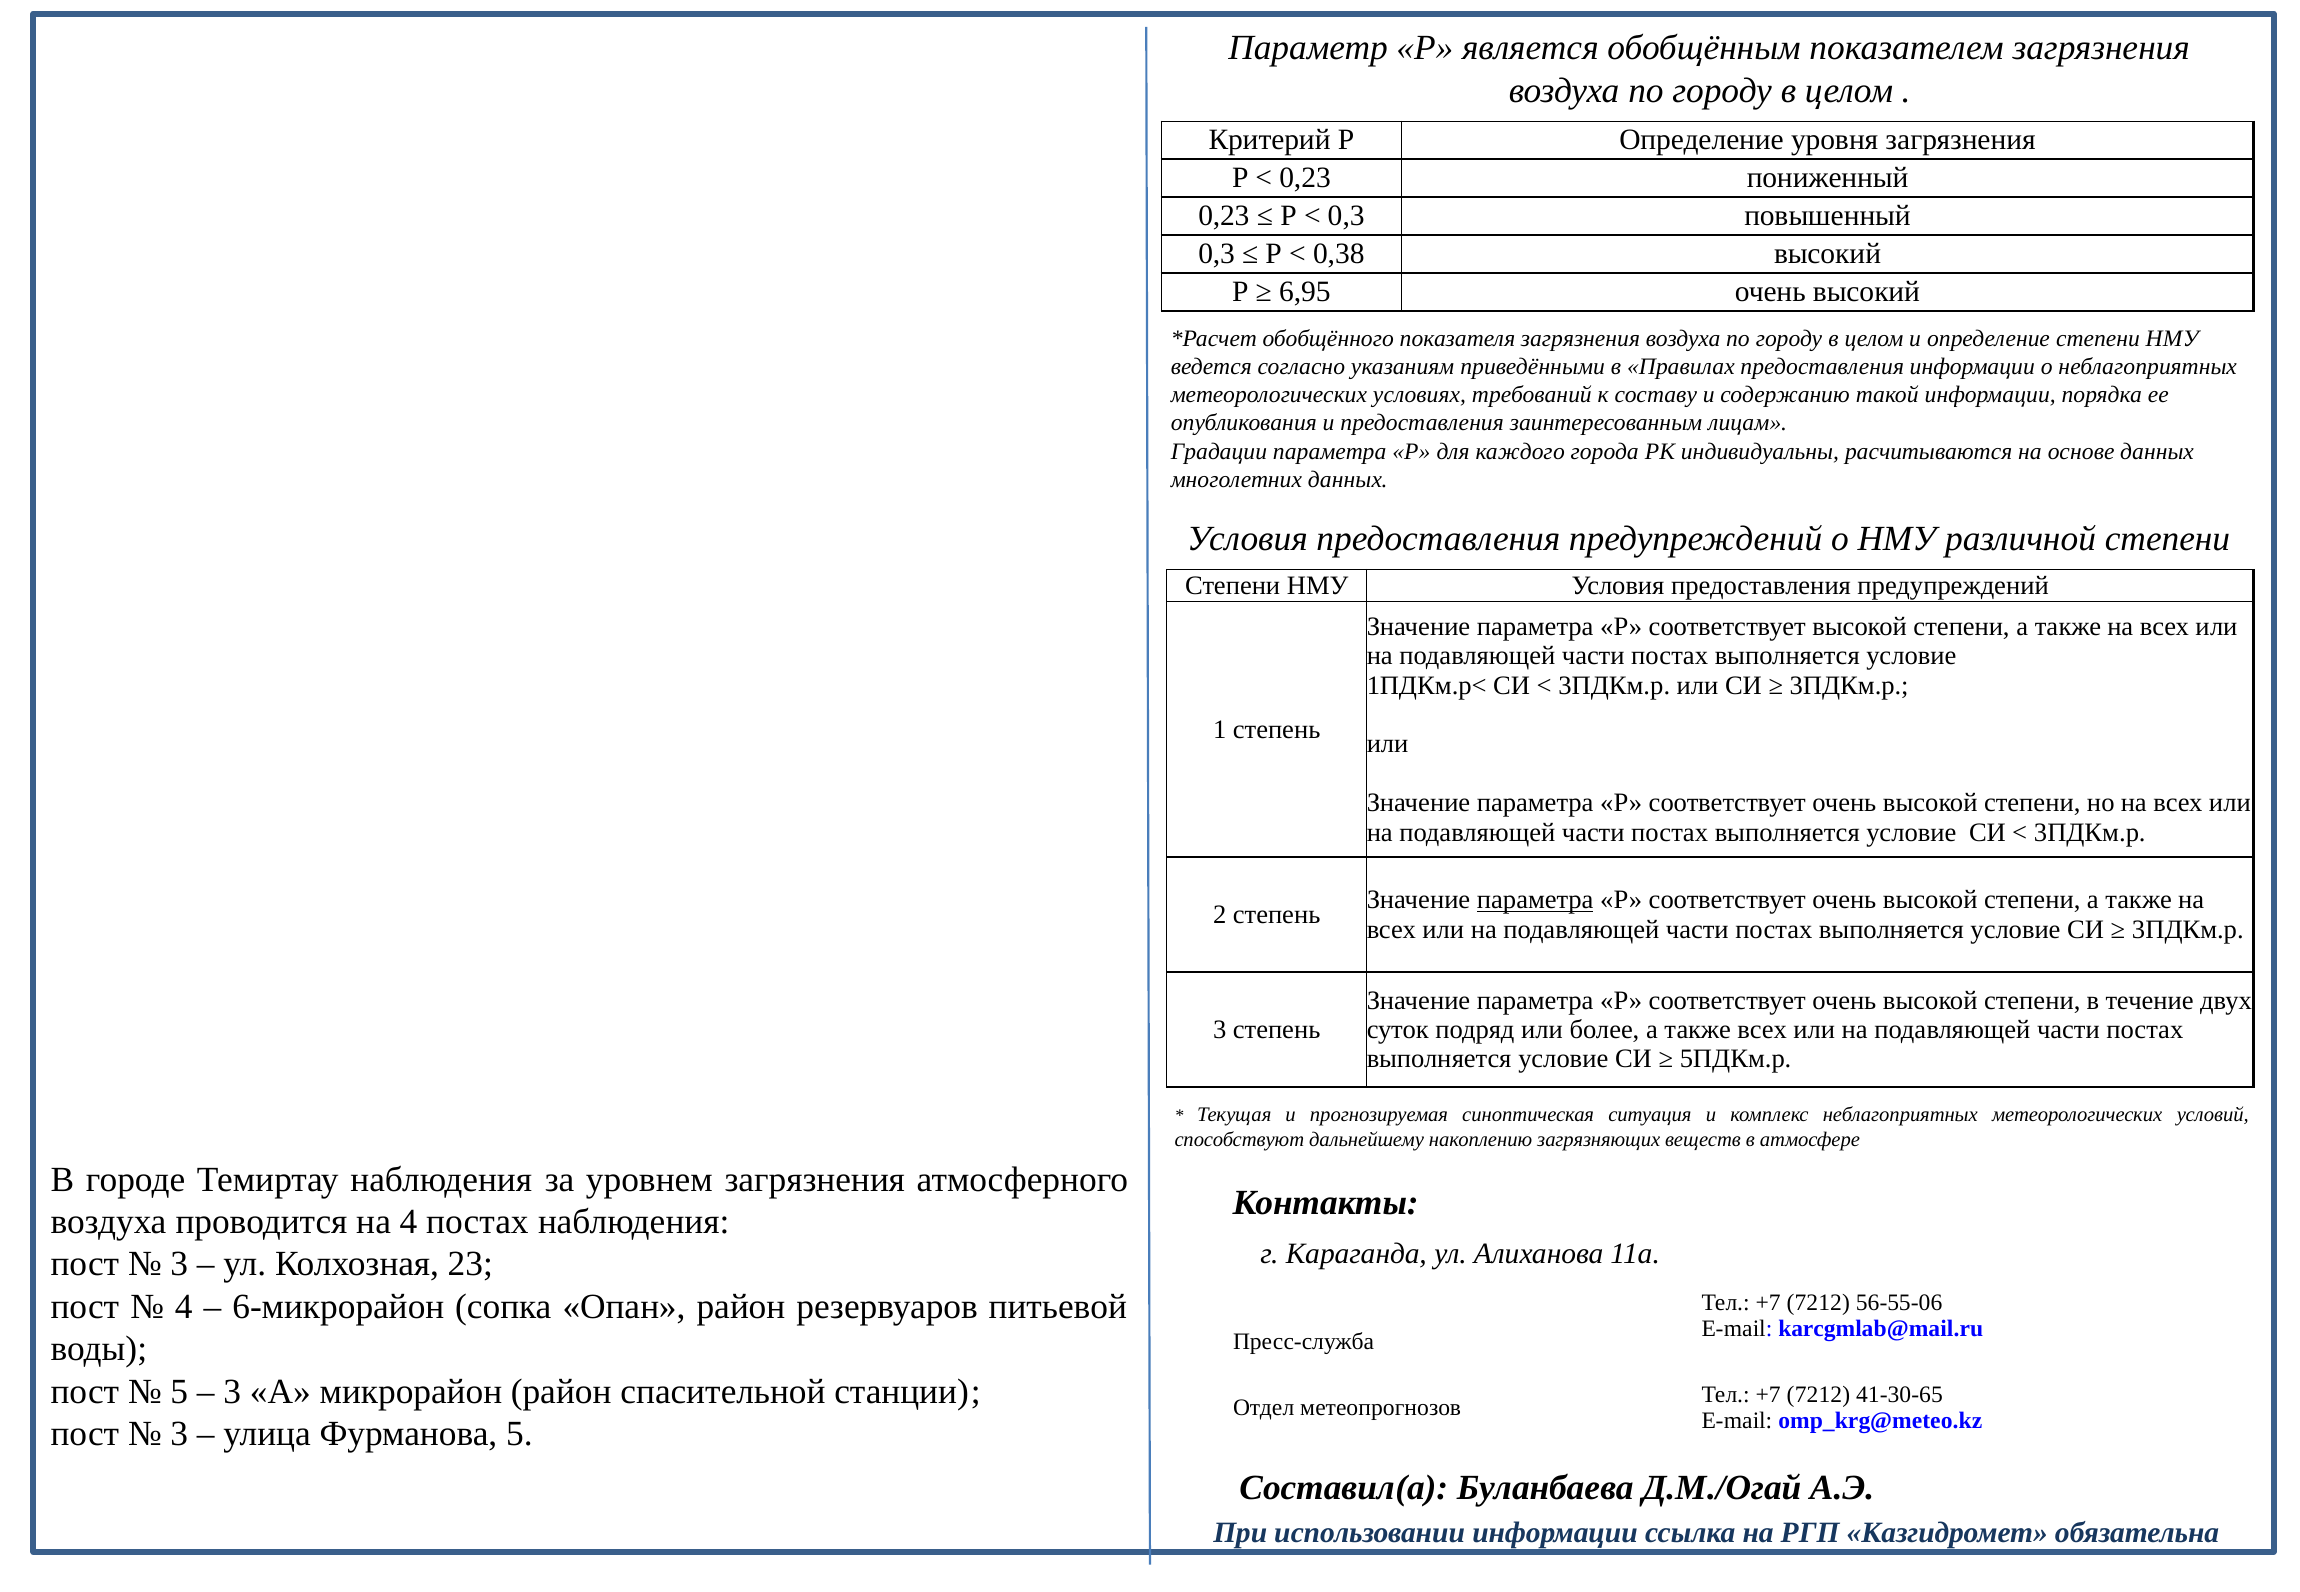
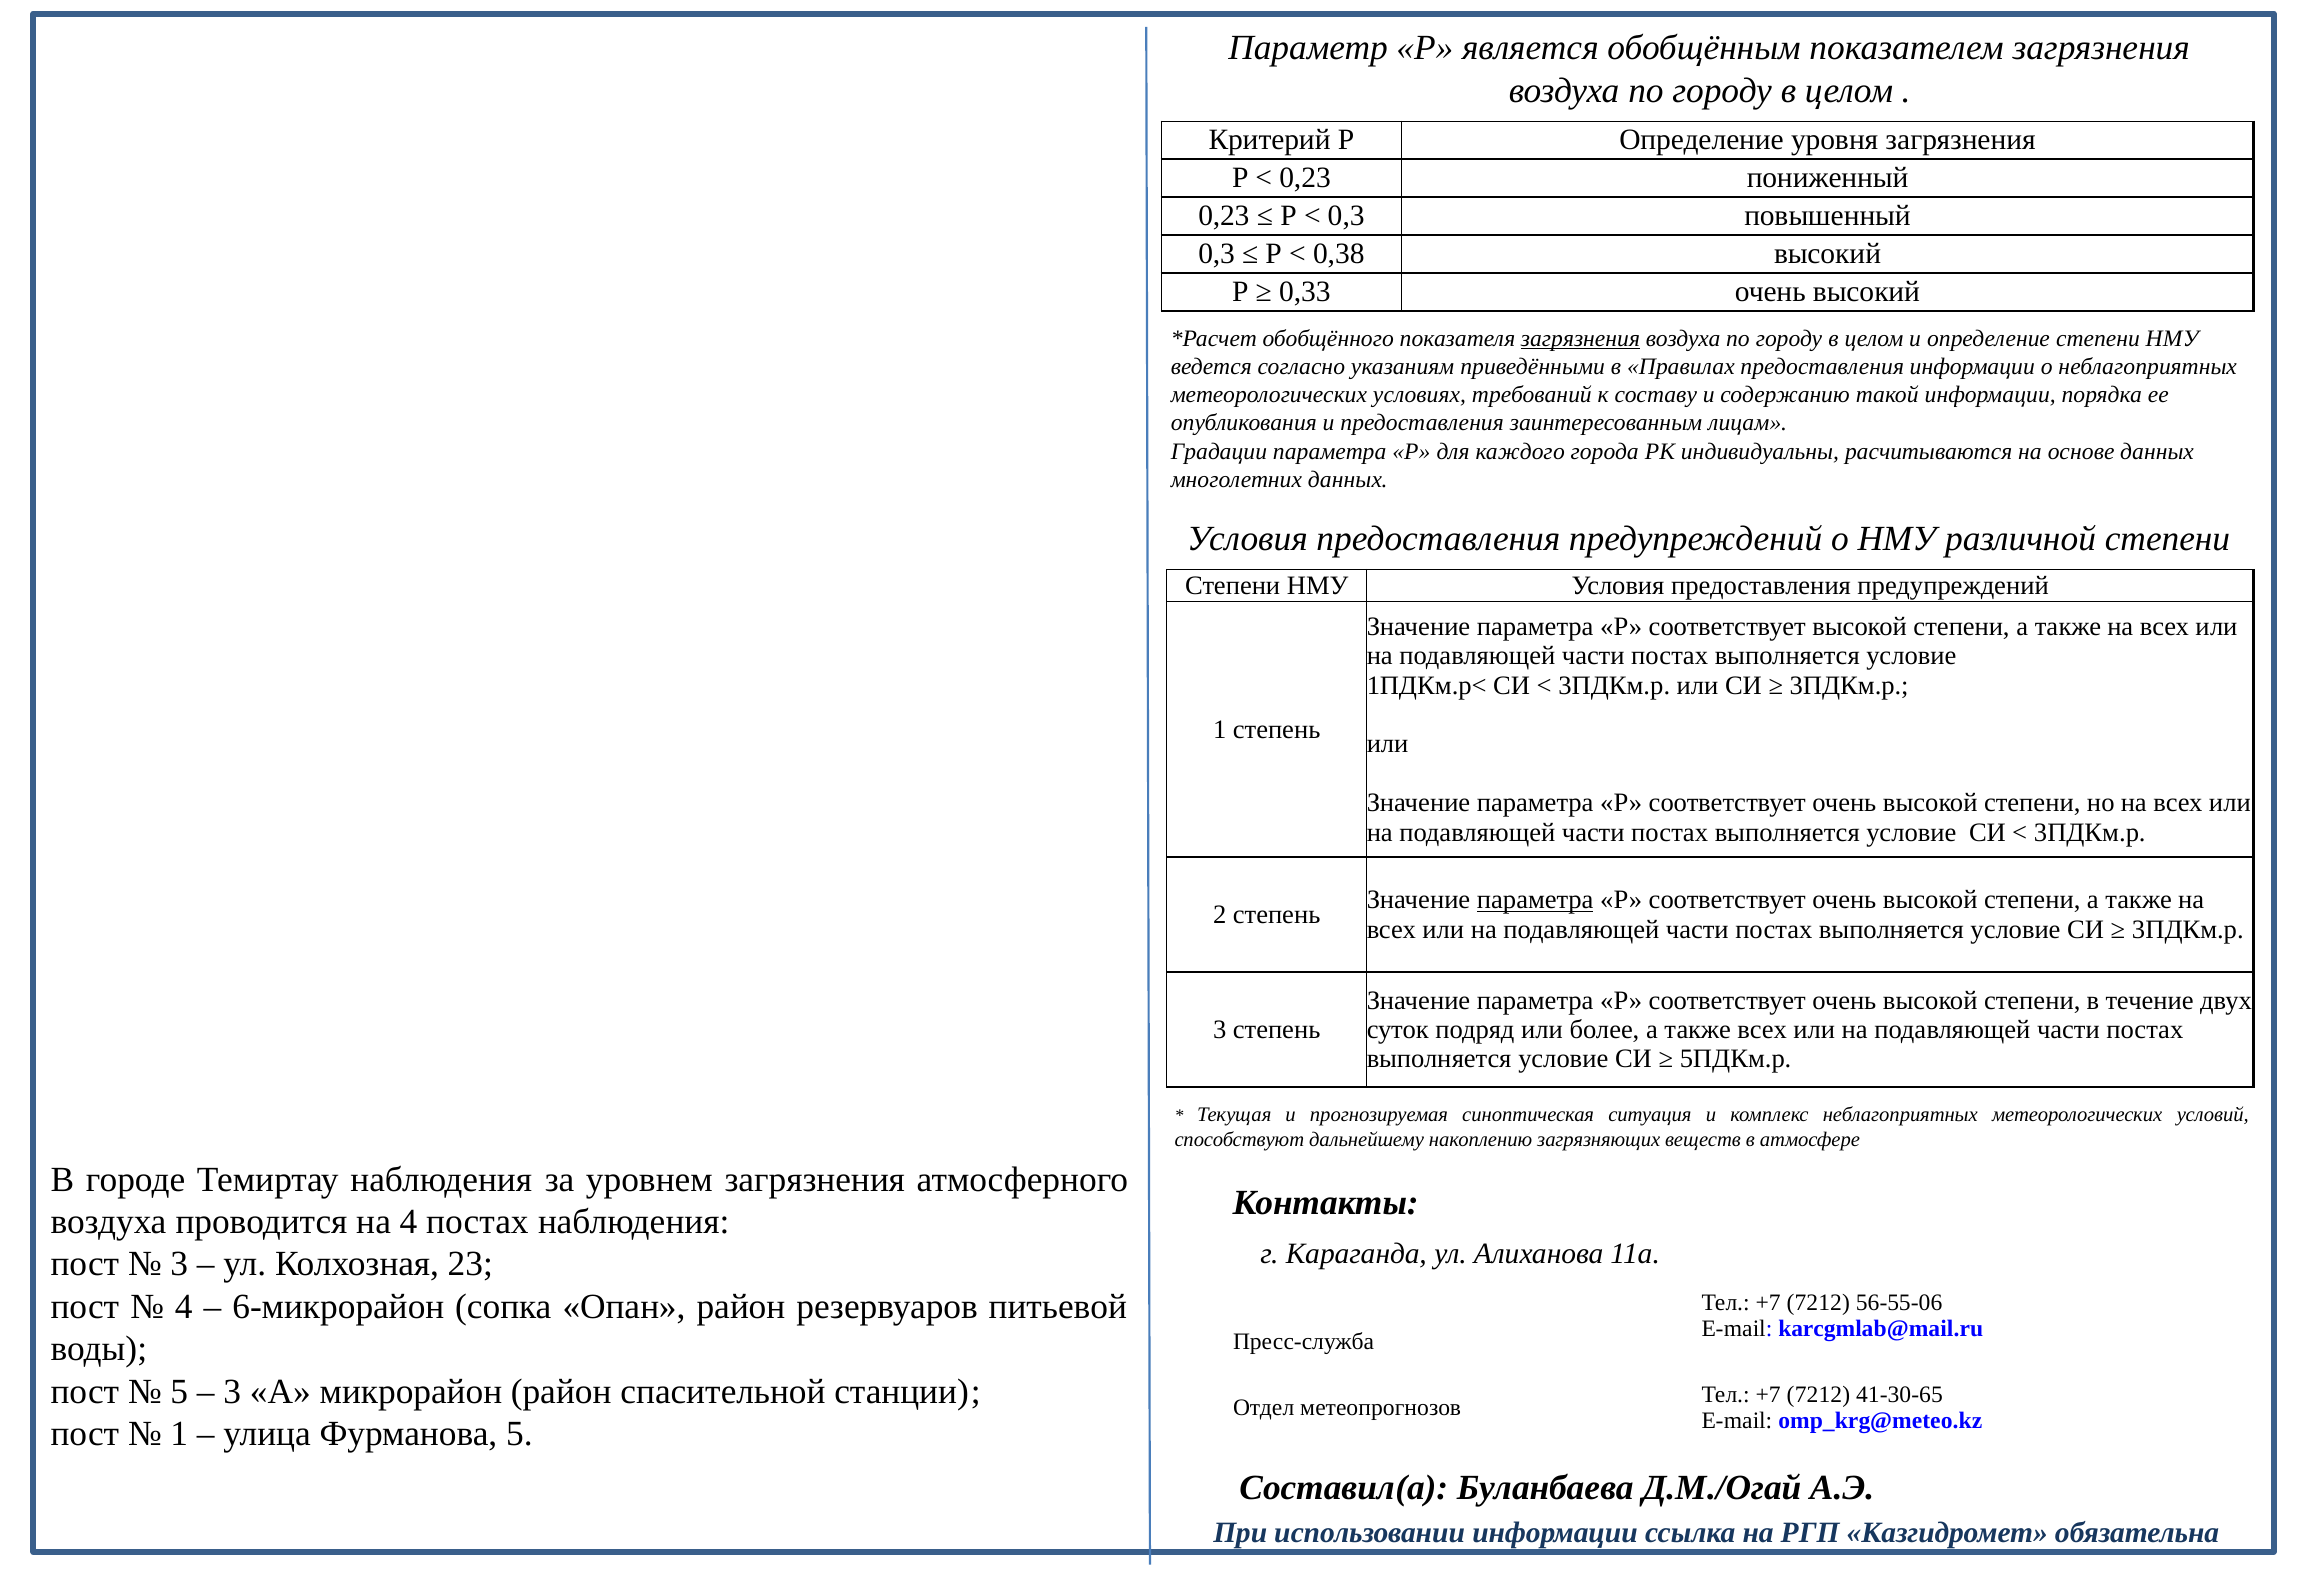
6,95: 6,95 -> 0,33 (1305, 292)
загрязнения underline: none -> present (1580, 339)
3: 3 -> 1 (179, 1434)
